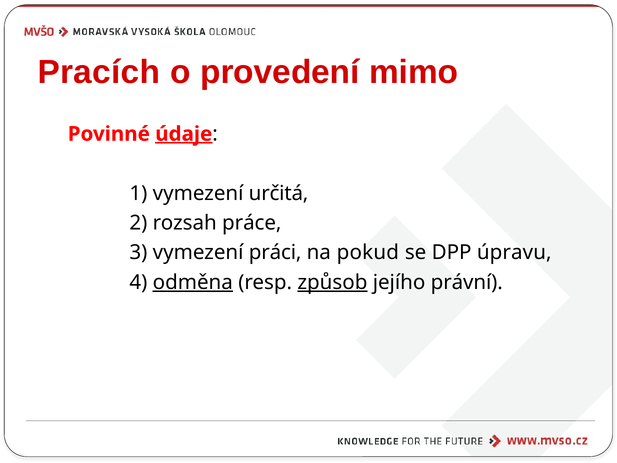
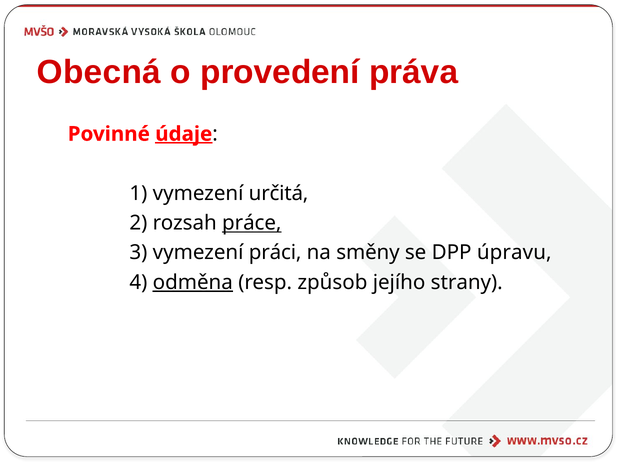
Pracích: Pracích -> Obecná (99, 72)
mimo: mimo -> práva (414, 72)
práce underline: none -> present (252, 223)
pokud: pokud -> směny (368, 253)
způsob underline: present -> none (332, 282)
právní: právní -> strany (467, 282)
